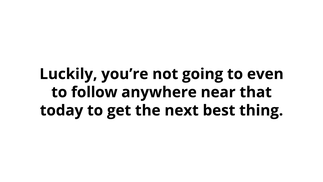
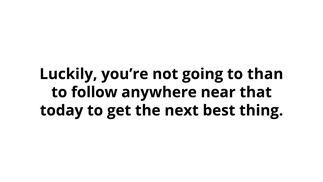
even: even -> than (265, 74)
